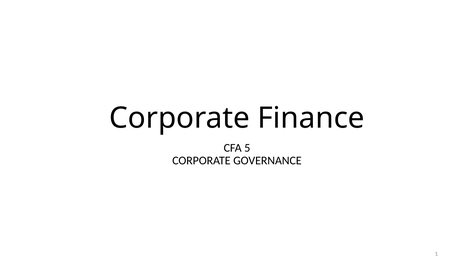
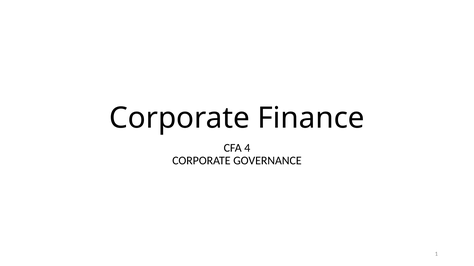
5: 5 -> 4 (247, 148)
